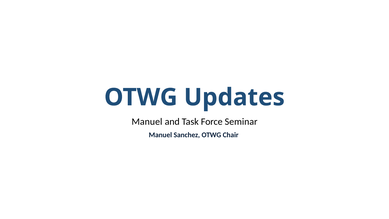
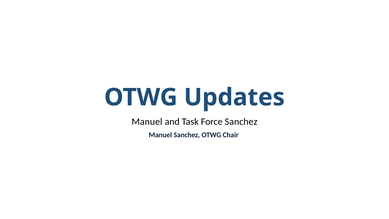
Force Seminar: Seminar -> Sanchez (241, 122)
